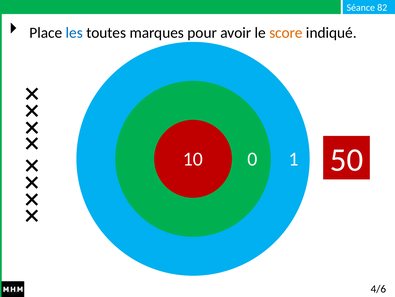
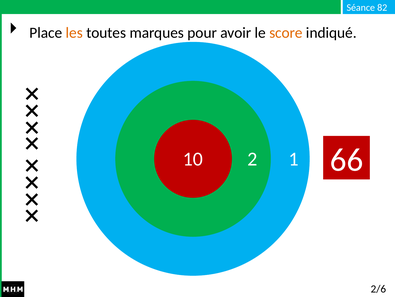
les colour: blue -> orange (74, 33)
0: 0 -> 2 (252, 159)
50: 50 -> 66 (347, 160)
4/6: 4/6 -> 2/6 (378, 288)
